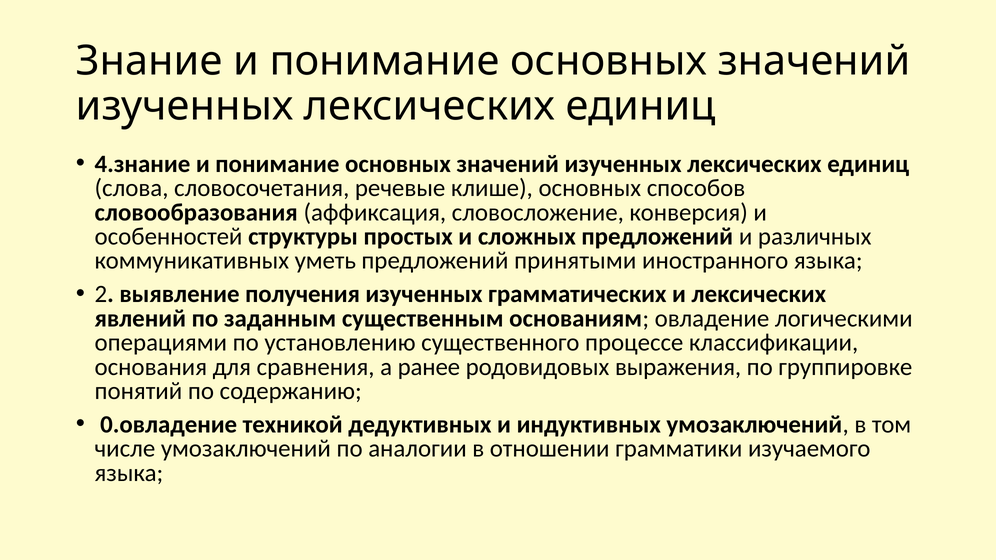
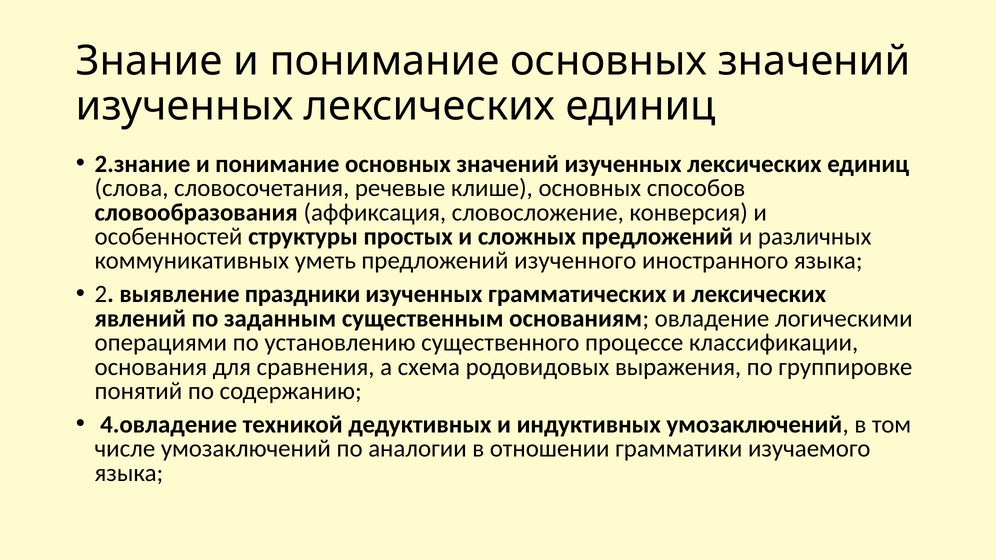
4.знание: 4.знание -> 2.знание (142, 164)
принятыми: принятыми -> изученного (575, 261)
получения: получения -> праздники (303, 294)
ранее: ранее -> схема (429, 367)
0.овладение: 0.овладение -> 4.овладение (169, 425)
